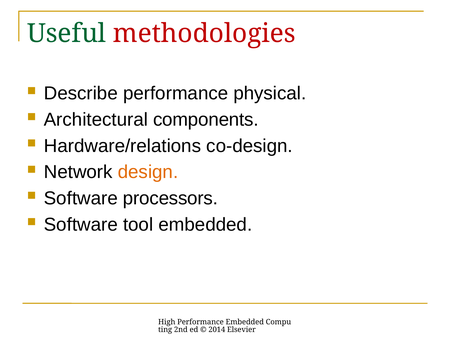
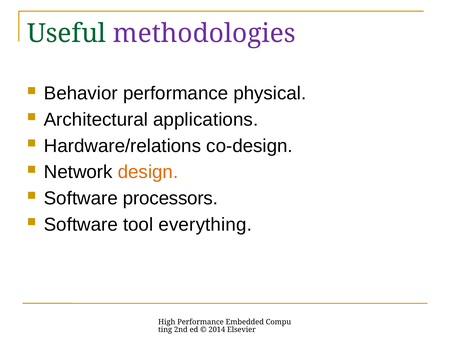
methodologies colour: red -> purple (204, 34)
Describe: Describe -> Behavior (81, 94)
components: components -> applications (206, 120)
tool embedded: embedded -> everything (205, 225)
